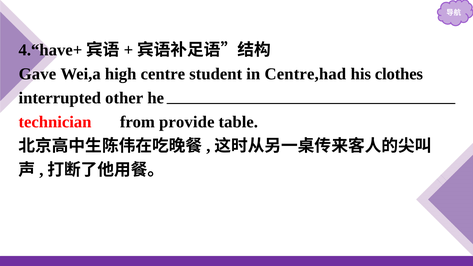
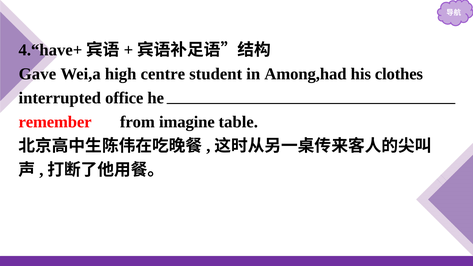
Centre,had: Centre,had -> Among,had (305, 74)
other: other -> office (124, 98)
technician: technician -> remember (55, 122)
provide: provide -> imagine (187, 122)
